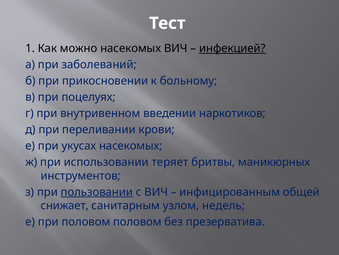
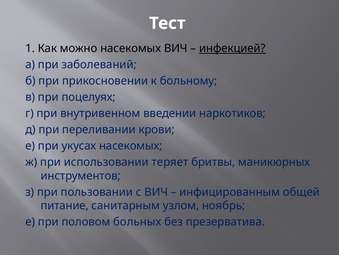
пользовании underline: present -> none (97, 191)
снижает: снижает -> питание (65, 205)
недель: недель -> ноябрь (224, 205)
половом половом: половом -> больных (137, 221)
